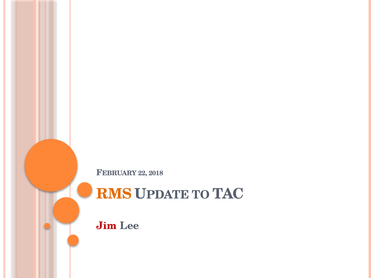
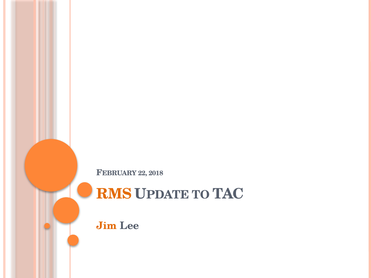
Jim colour: red -> orange (107, 226)
